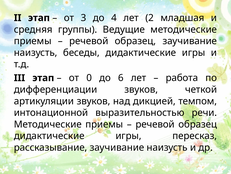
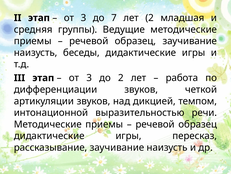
4: 4 -> 7 (114, 18)
0: 0 -> 3 (89, 78)
до 6: 6 -> 2 (121, 78)
